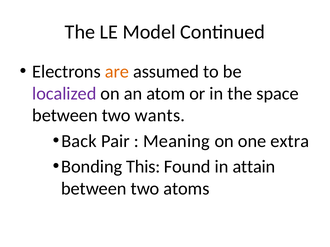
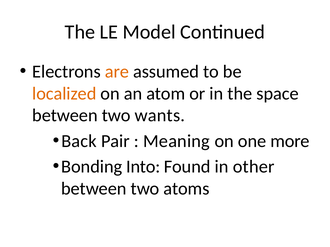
localized colour: purple -> orange (64, 94)
extra: extra -> more (290, 141)
This: This -> Into (143, 167)
attain: attain -> other (254, 167)
